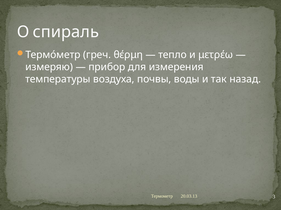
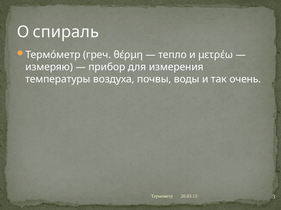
назад: назад -> очень (245, 79)
